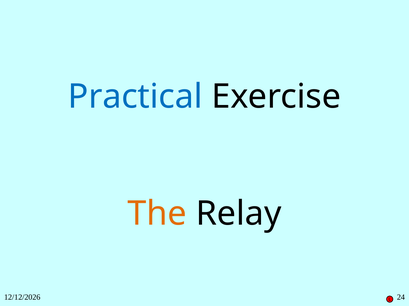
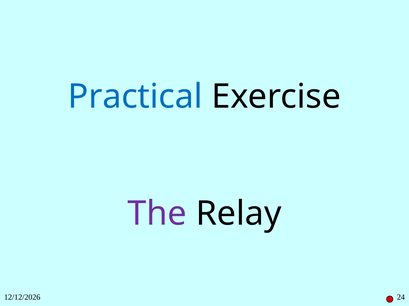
The colour: orange -> purple (157, 214)
